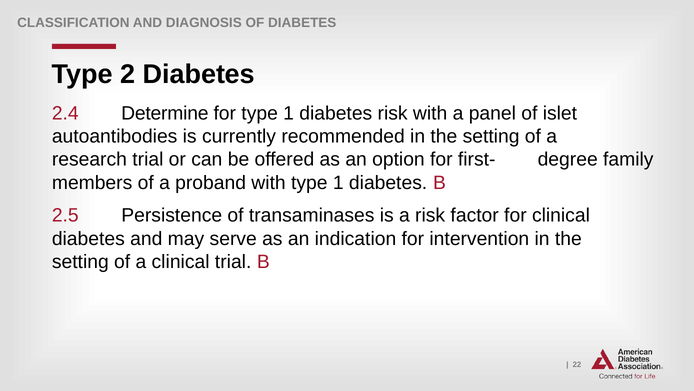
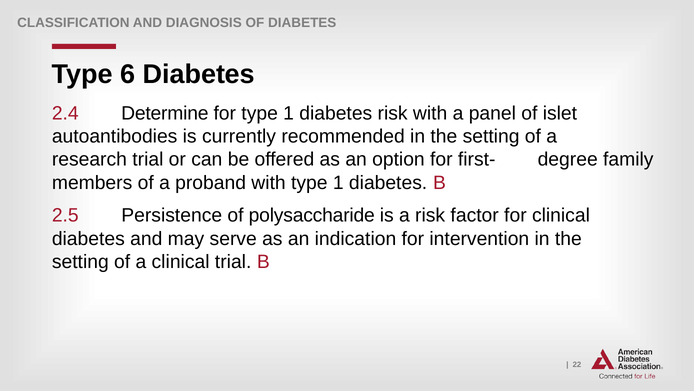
2: 2 -> 6 (128, 74)
transaminases: transaminases -> polysaccharide (312, 215)
